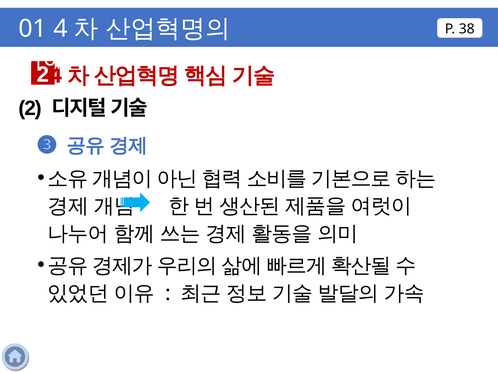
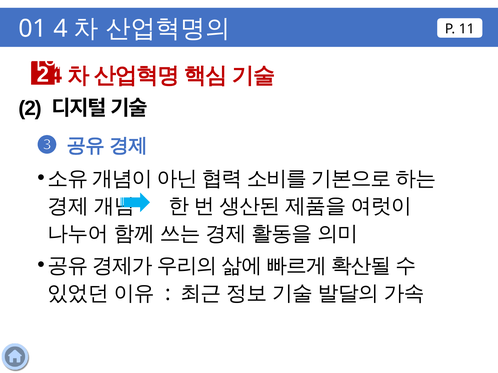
38: 38 -> 11 (467, 29)
